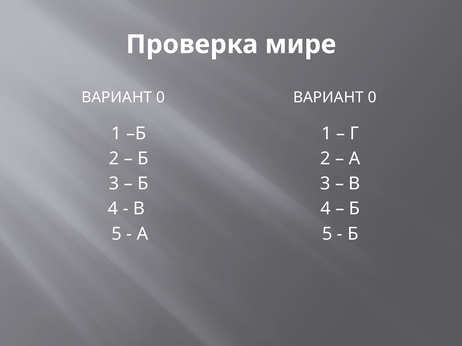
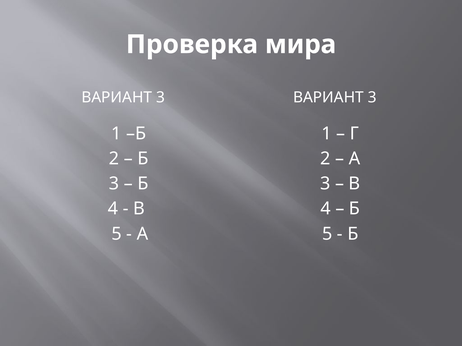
мире: мире -> мира (301, 44)
0: 0 -> 3 (160, 98)
0: 0 -> 3 (372, 98)
